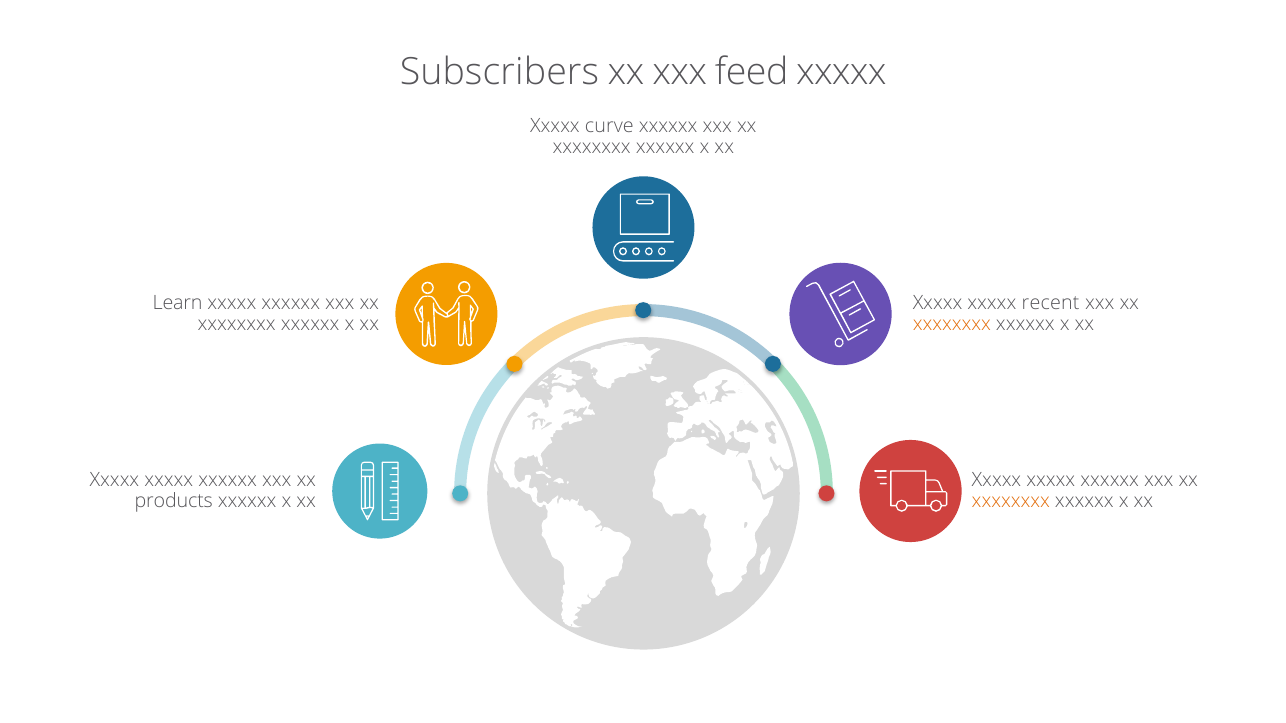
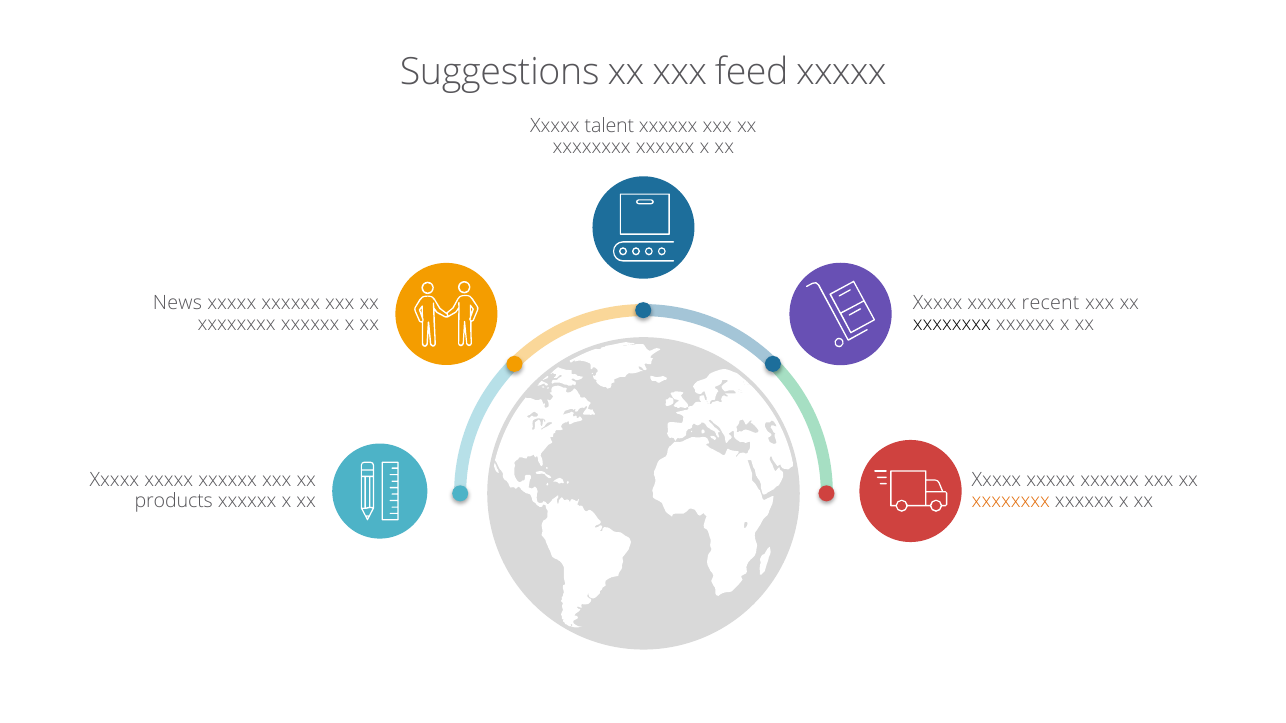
Subscribers: Subscribers -> Suggestions (500, 72)
curve: curve -> talent (609, 126)
Learn: Learn -> News (177, 303)
xxxxxxxx colour: orange -> black (952, 324)
